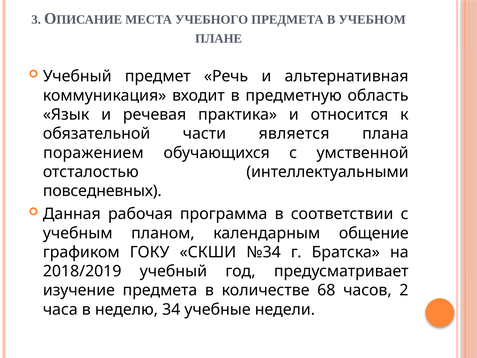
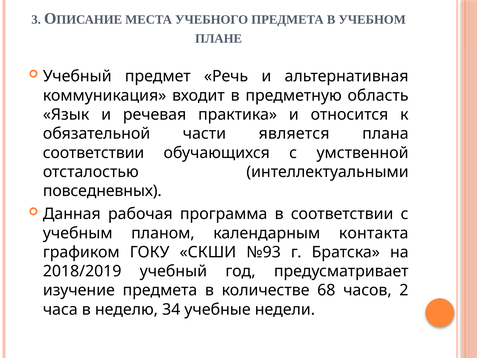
поражением: поражением -> соответствии (94, 153)
общение: общение -> контакта (374, 233)
№34: №34 -> №93 (264, 252)
